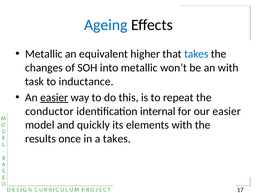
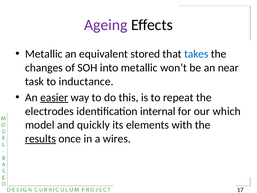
Ageing colour: blue -> purple (106, 25)
higher: higher -> stored (145, 54)
an with: with -> near (228, 68)
conductor: conductor -> electrodes (49, 111)
our easier: easier -> which (227, 111)
results underline: none -> present (41, 139)
a takes: takes -> wires (117, 139)
